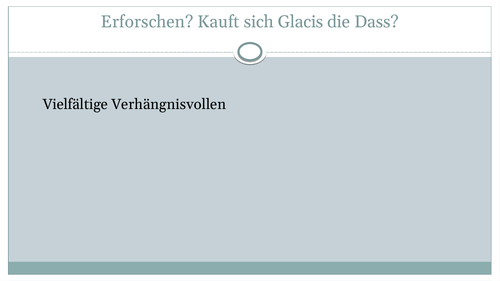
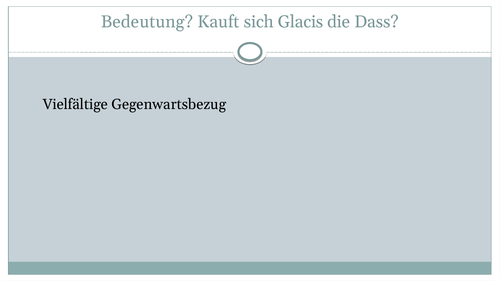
Erforschen: Erforschen -> Bedeutung (147, 22)
Verhängnisvollen: Verhängnisvollen -> Gegenwartsbezug (169, 105)
